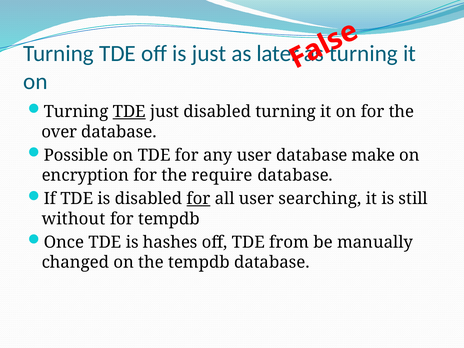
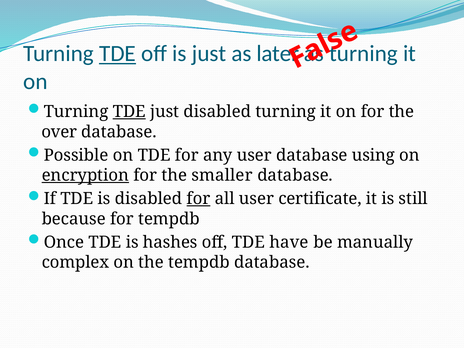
TDE underline: none -> present (118, 54)
make: make -> using (373, 155)
encryption underline: none -> present (85, 175)
require: require -> smaller (222, 175)
searching: searching -> certificate (320, 199)
without: without -> because (74, 219)
from: from -> have (289, 242)
changed: changed -> complex (75, 262)
